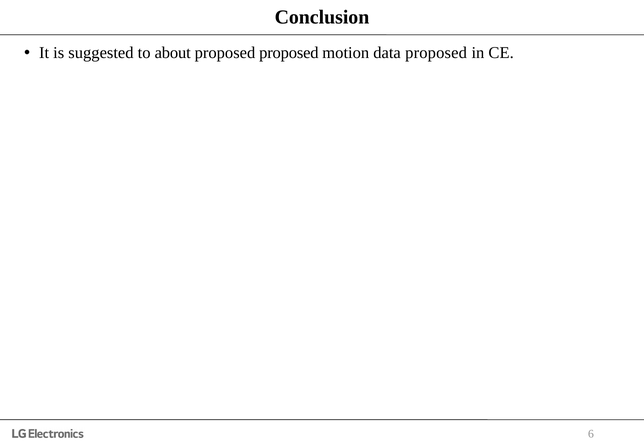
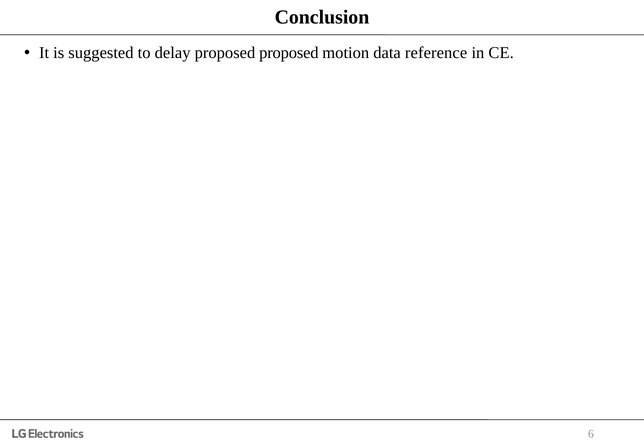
about: about -> delay (173, 53)
data proposed: proposed -> reference (436, 53)
